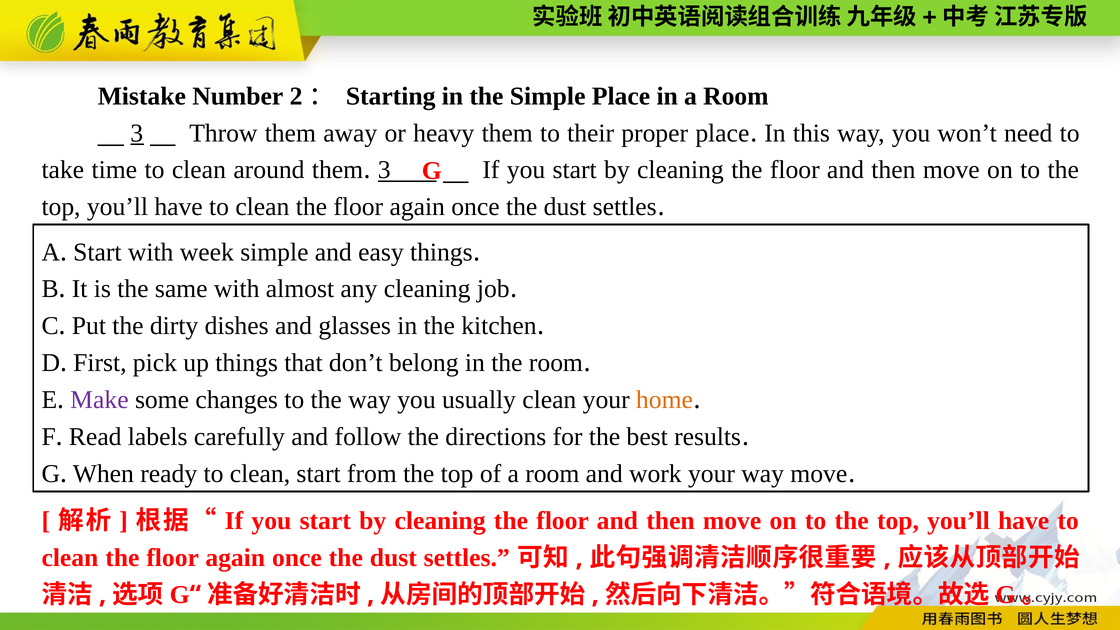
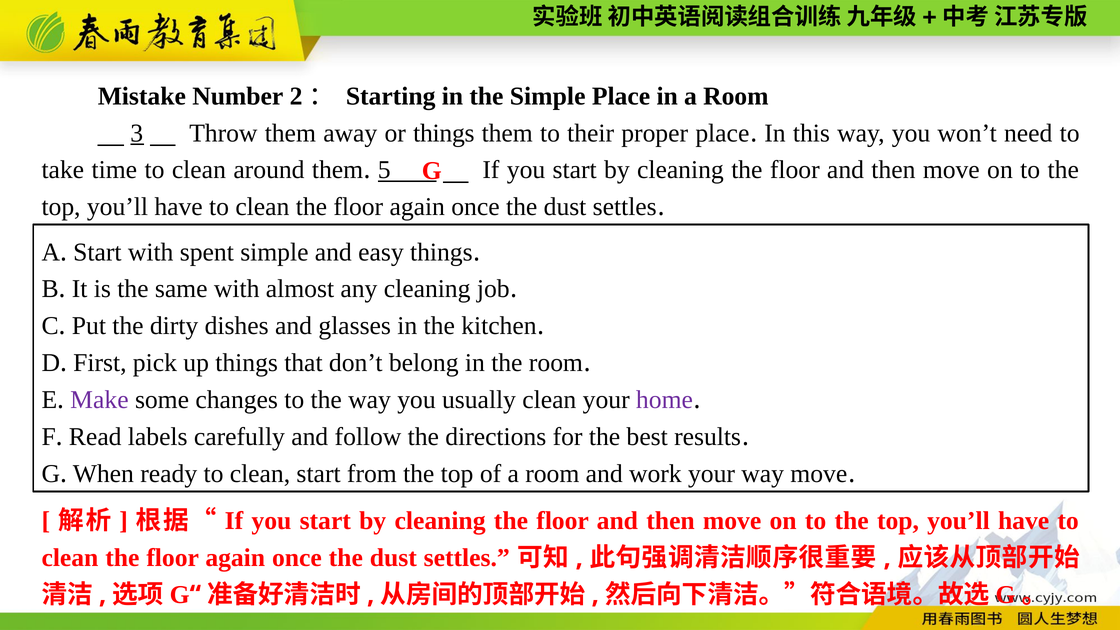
or heavy: heavy -> things (444, 133)
3: 3 -> 5 (384, 170)
week: week -> spent (207, 252)
home colour: orange -> purple (664, 400)
